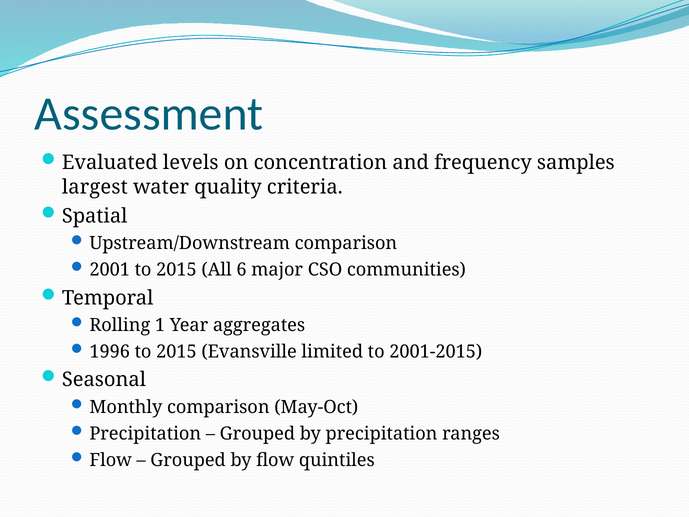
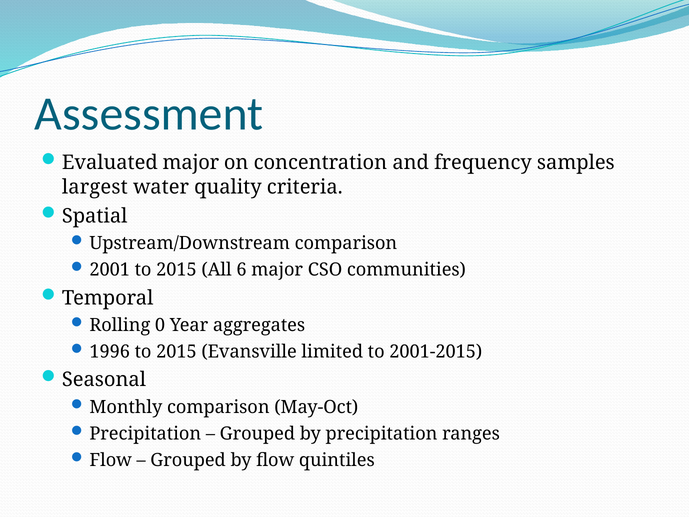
Evaluated levels: levels -> major (191, 163)
1: 1 -> 0 (160, 325)
